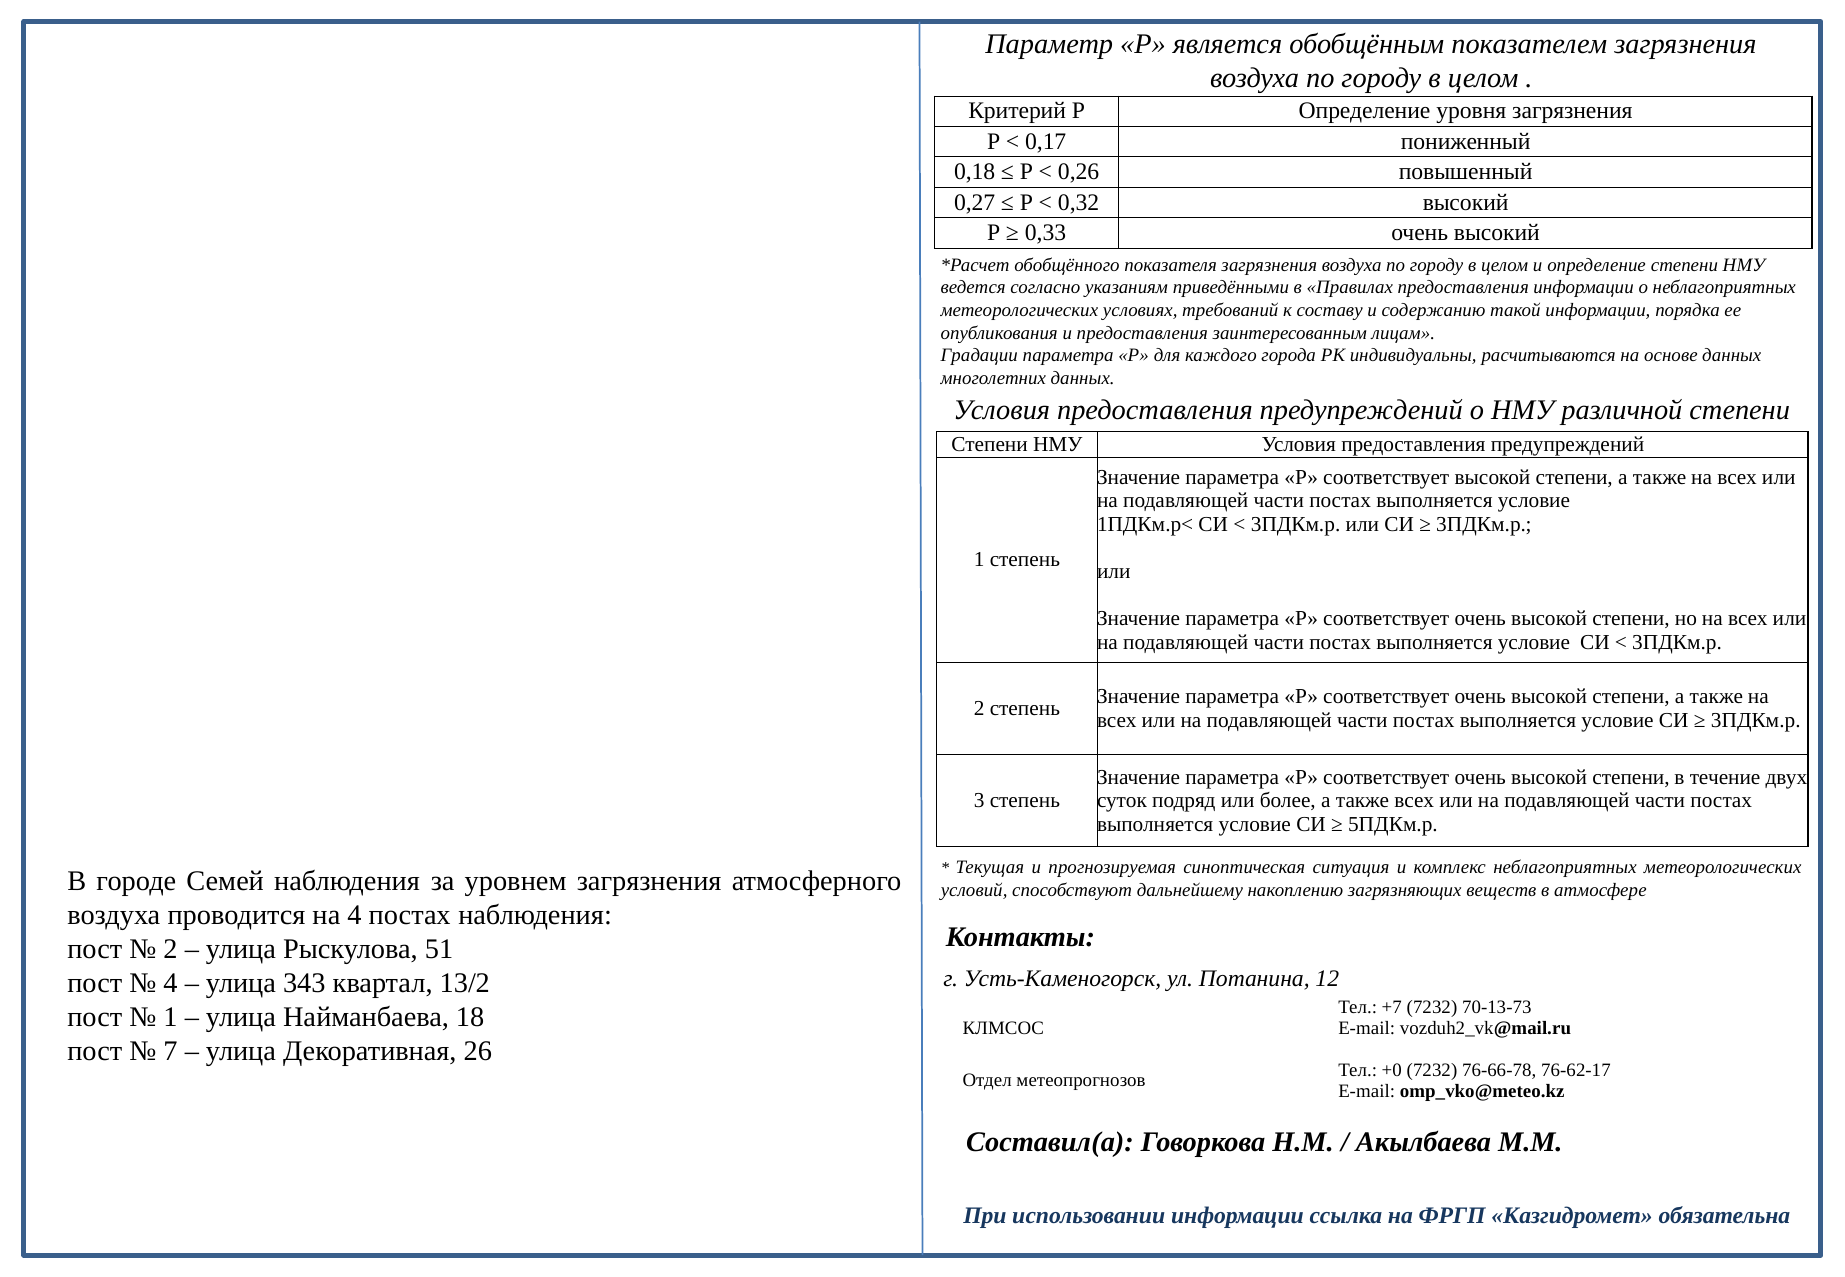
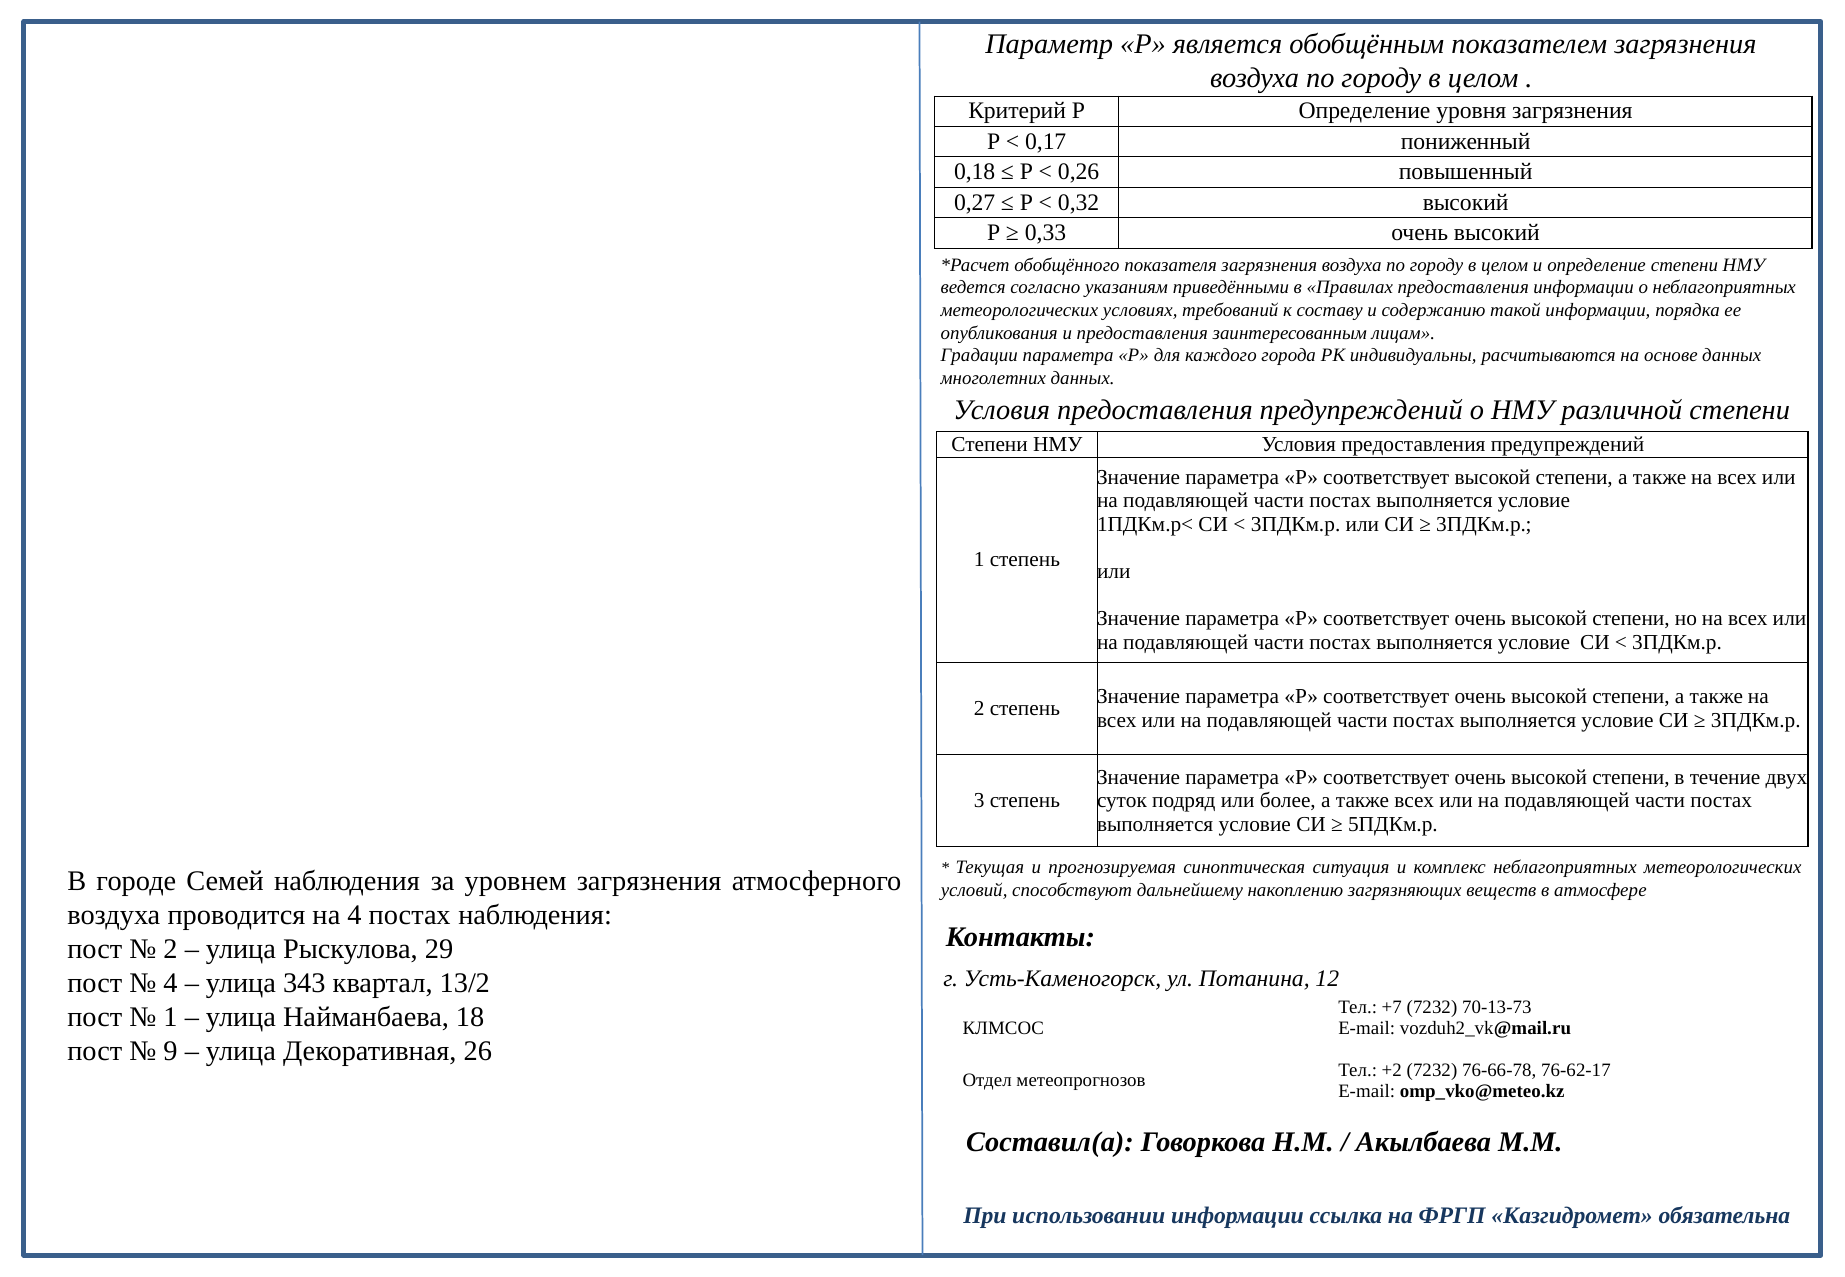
51: 51 -> 29 (439, 949)
7: 7 -> 9 (171, 1051)
+0: +0 -> +2 (1392, 1070)
